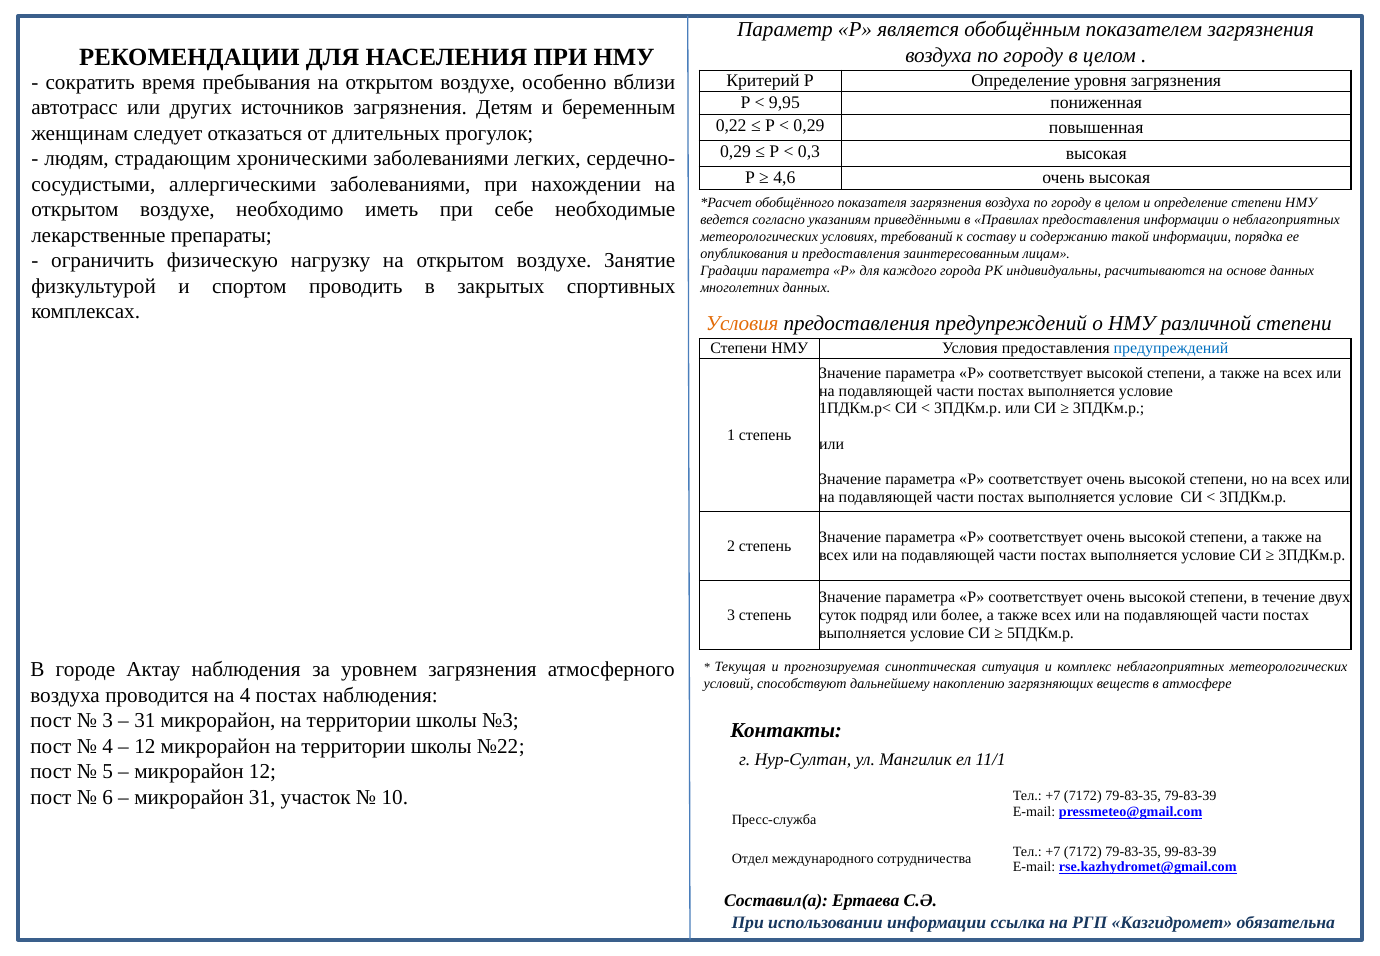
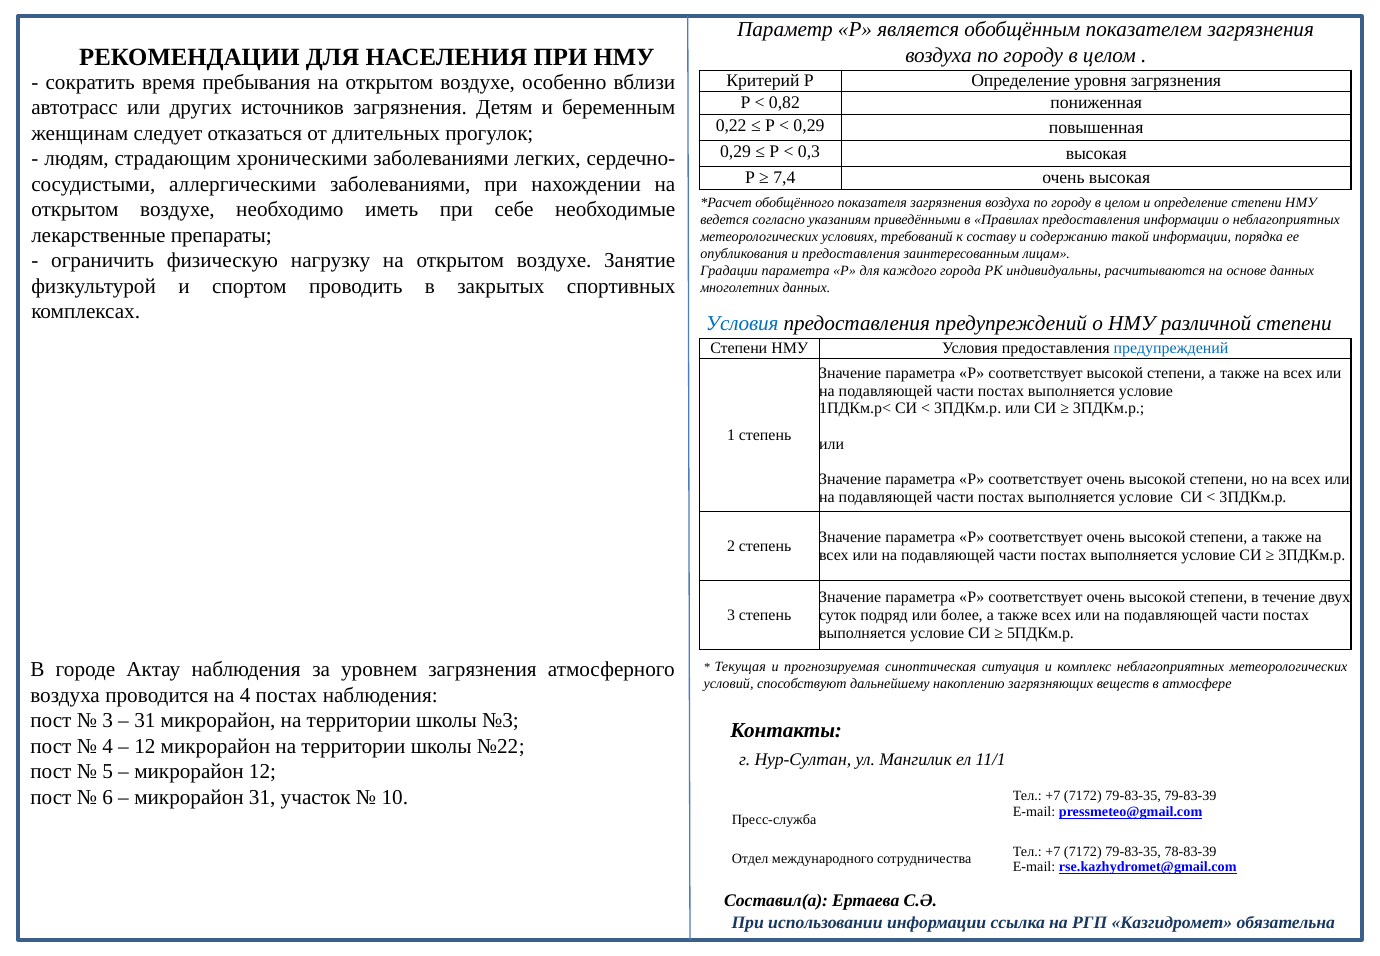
9,95: 9,95 -> 0,82 (784, 102)
4,6: 4,6 -> 7,4 (784, 177)
Условия colour: orange -> blue (742, 324)
99-83-39: 99-83-39 -> 78-83-39 (1191, 851)
